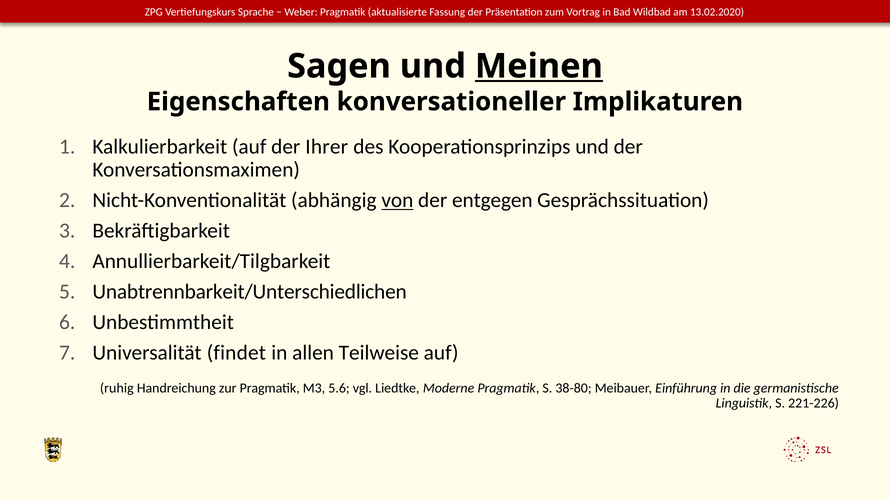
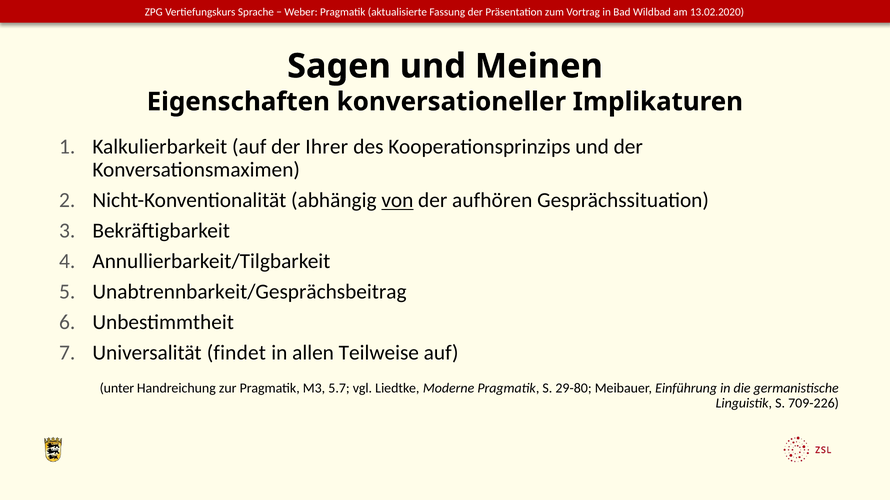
Meinen underline: present -> none (539, 66)
entgegen: entgegen -> aufhören (492, 200)
Unabtrennbarkeit/Unterschiedlichen: Unabtrennbarkeit/Unterschiedlichen -> Unabtrennbarkeit/Gesprächsbeitrag (250, 292)
ruhig: ruhig -> unter (117, 389)
5.6: 5.6 -> 5.7 (339, 389)
38-80: 38-80 -> 29-80 (574, 389)
221-226: 221-226 -> 709-226 (814, 404)
